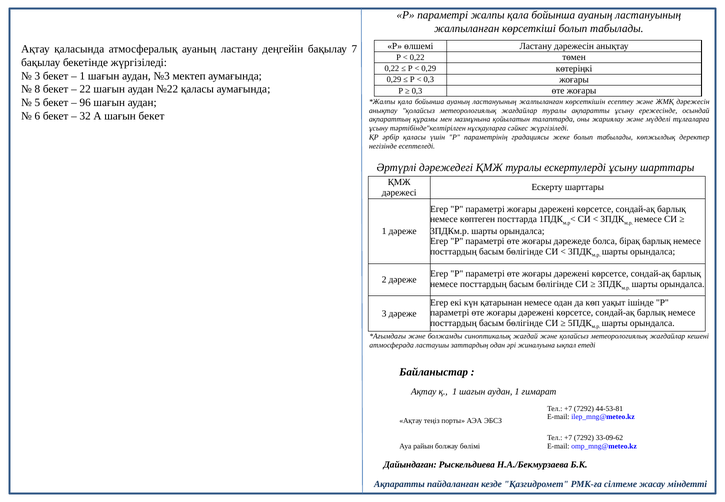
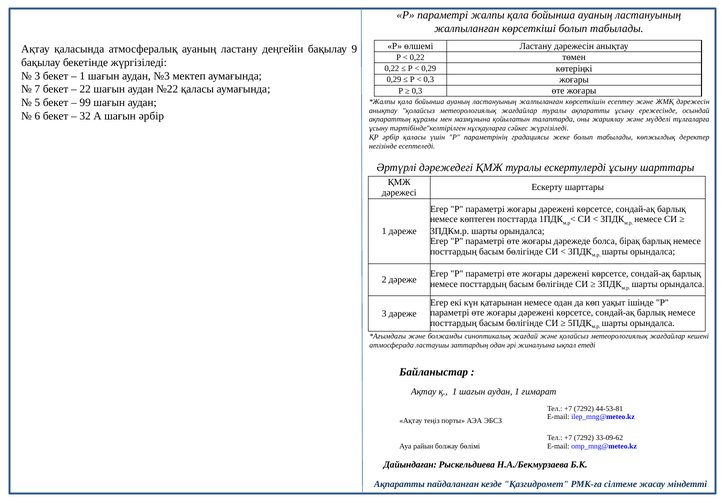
7: 7 -> 9 (354, 49)
8: 8 -> 7 (37, 89)
96: 96 -> 99 (85, 103)
шағын бекет: бекет -> әрбір (151, 116)
